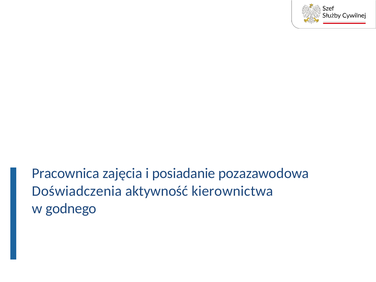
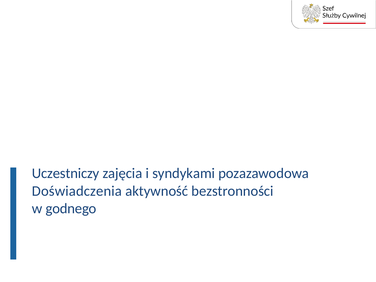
Pracownica: Pracownica -> Uczestniczy (66, 173)
posiadanie: posiadanie -> syndykami (184, 173)
kierownictwa: kierownictwa -> bezstronności (232, 191)
